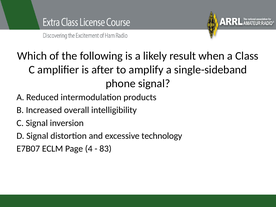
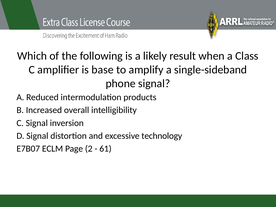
after: after -> base (103, 70)
4: 4 -> 2 (89, 149)
83: 83 -> 61 (105, 149)
